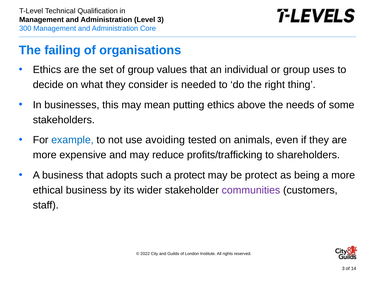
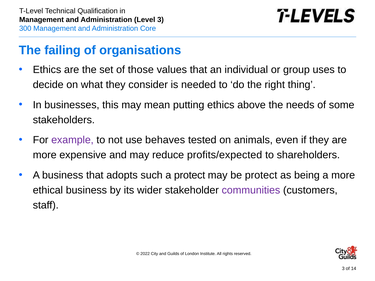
of group: group -> those (141, 70)
example colour: blue -> purple (72, 140)
avoiding: avoiding -> behaves (165, 140)
profits/trafficking: profits/trafficking -> profits/expected (225, 155)
